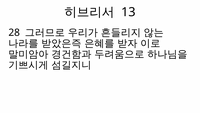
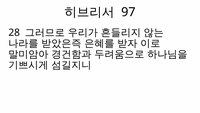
13: 13 -> 97 (128, 12)
